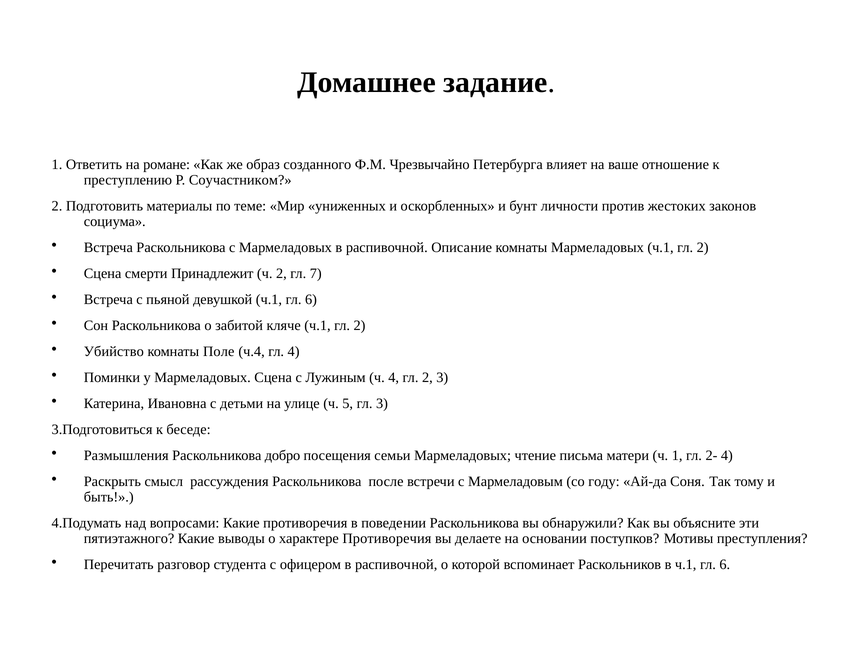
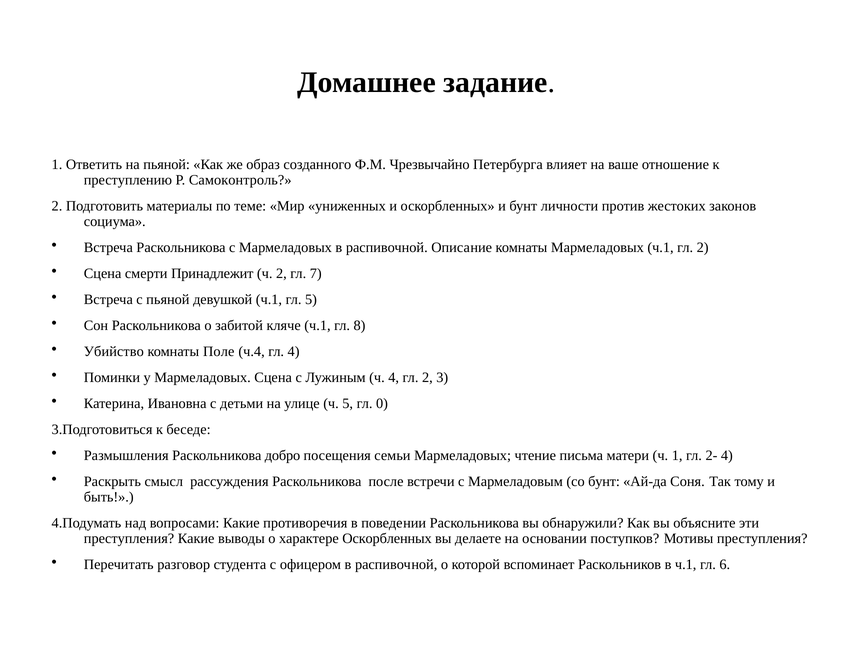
на романе: романе -> пьяной (167, 164)
Соучастником: Соучастником -> Самоконтроль (240, 180)
девушкой ч.1 гл 6: 6 -> 5 (311, 299)
кляче ч.1 гл 2: 2 -> 8 (360, 325)
гл 3: 3 -> 0 (382, 403)
со году: году -> бунт (604, 481)
пятиэтажного: пятиэтажного -> преступления (129, 538)
характере Противоречия: Противоречия -> Оскорбленных (387, 538)
